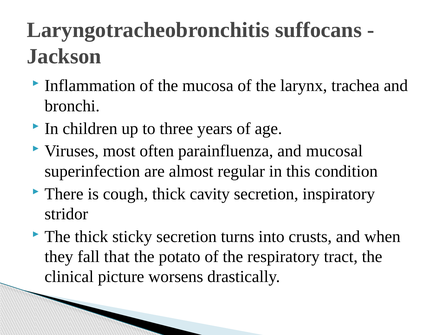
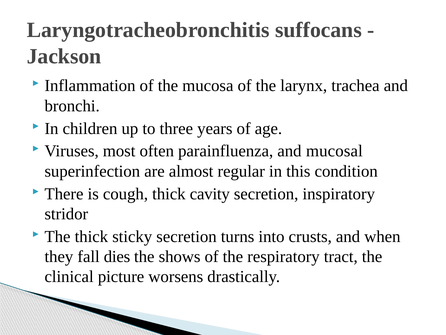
that: that -> dies (117, 256)
potato: potato -> shows (180, 256)
